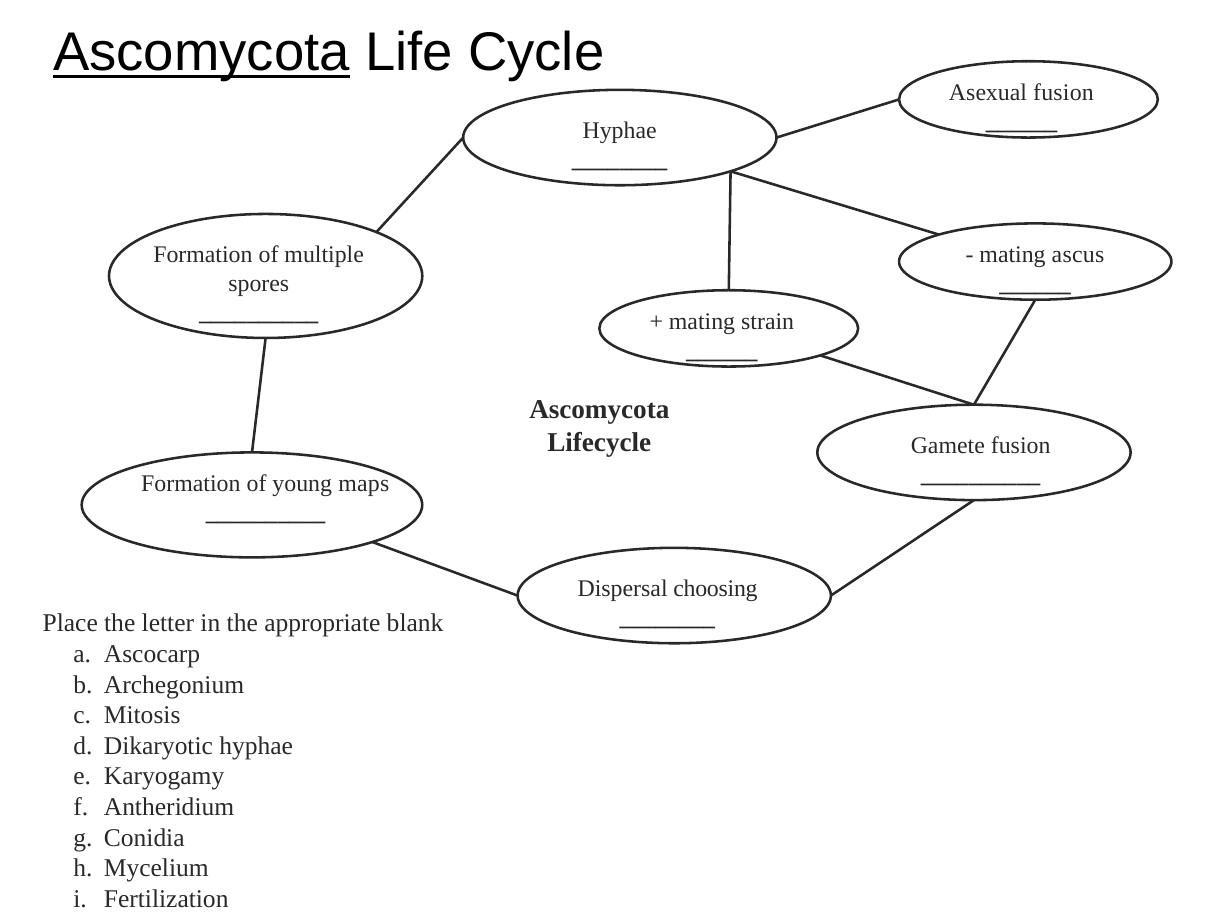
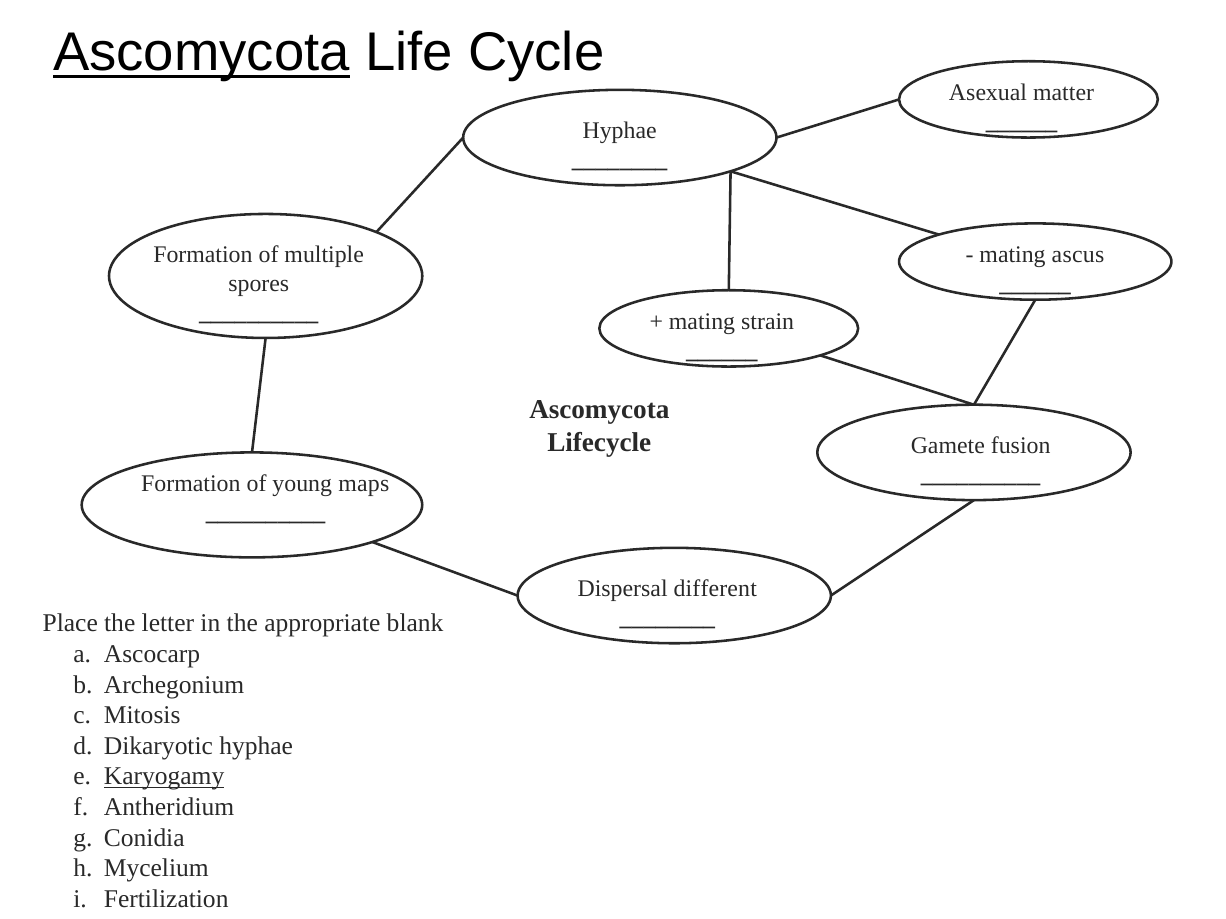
Asexual fusion: fusion -> matter (1064, 93)
choosing: choosing -> different (715, 589)
Karyogamy underline: none -> present (164, 777)
